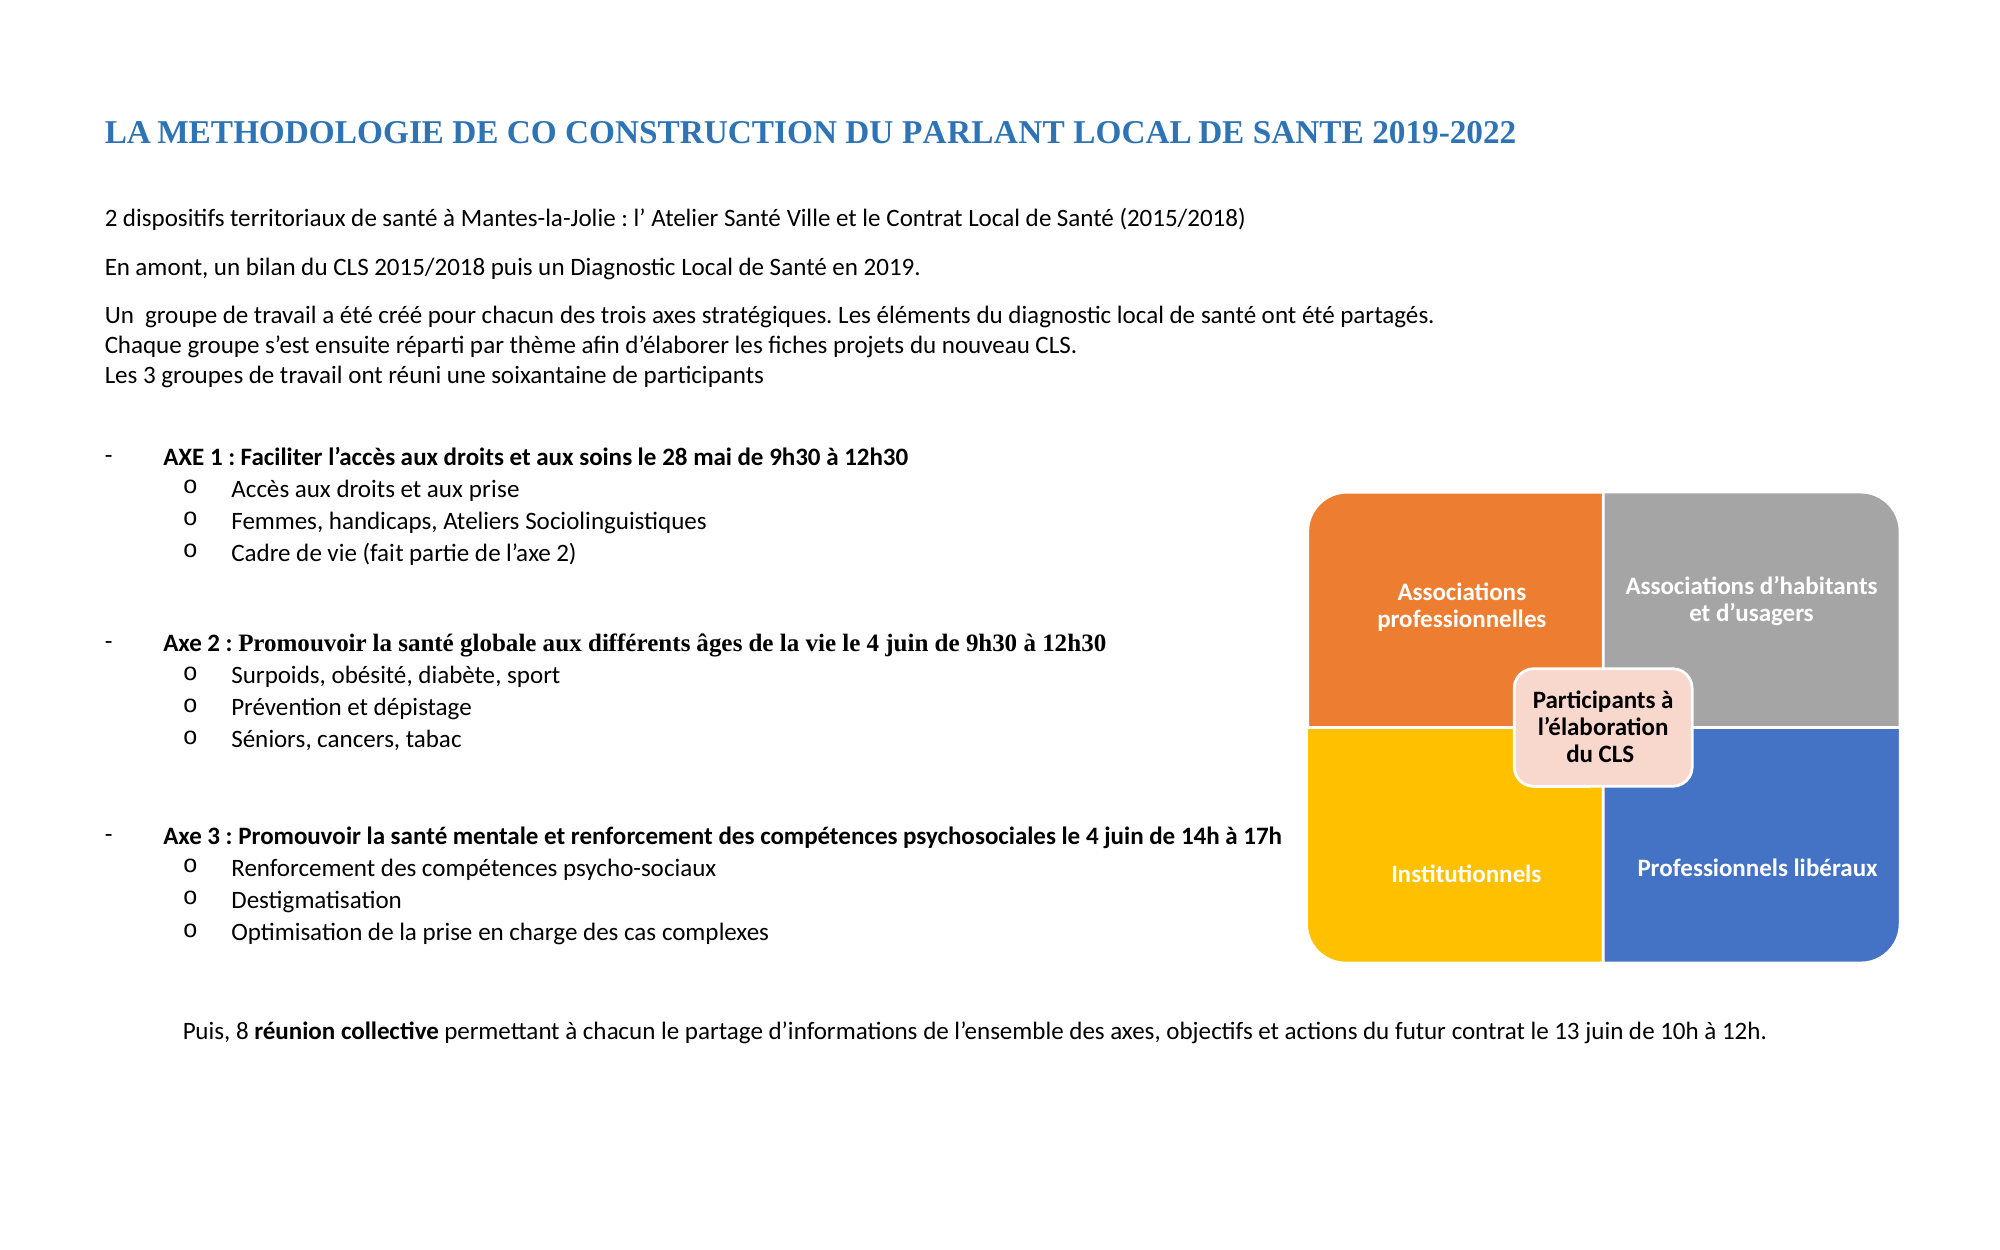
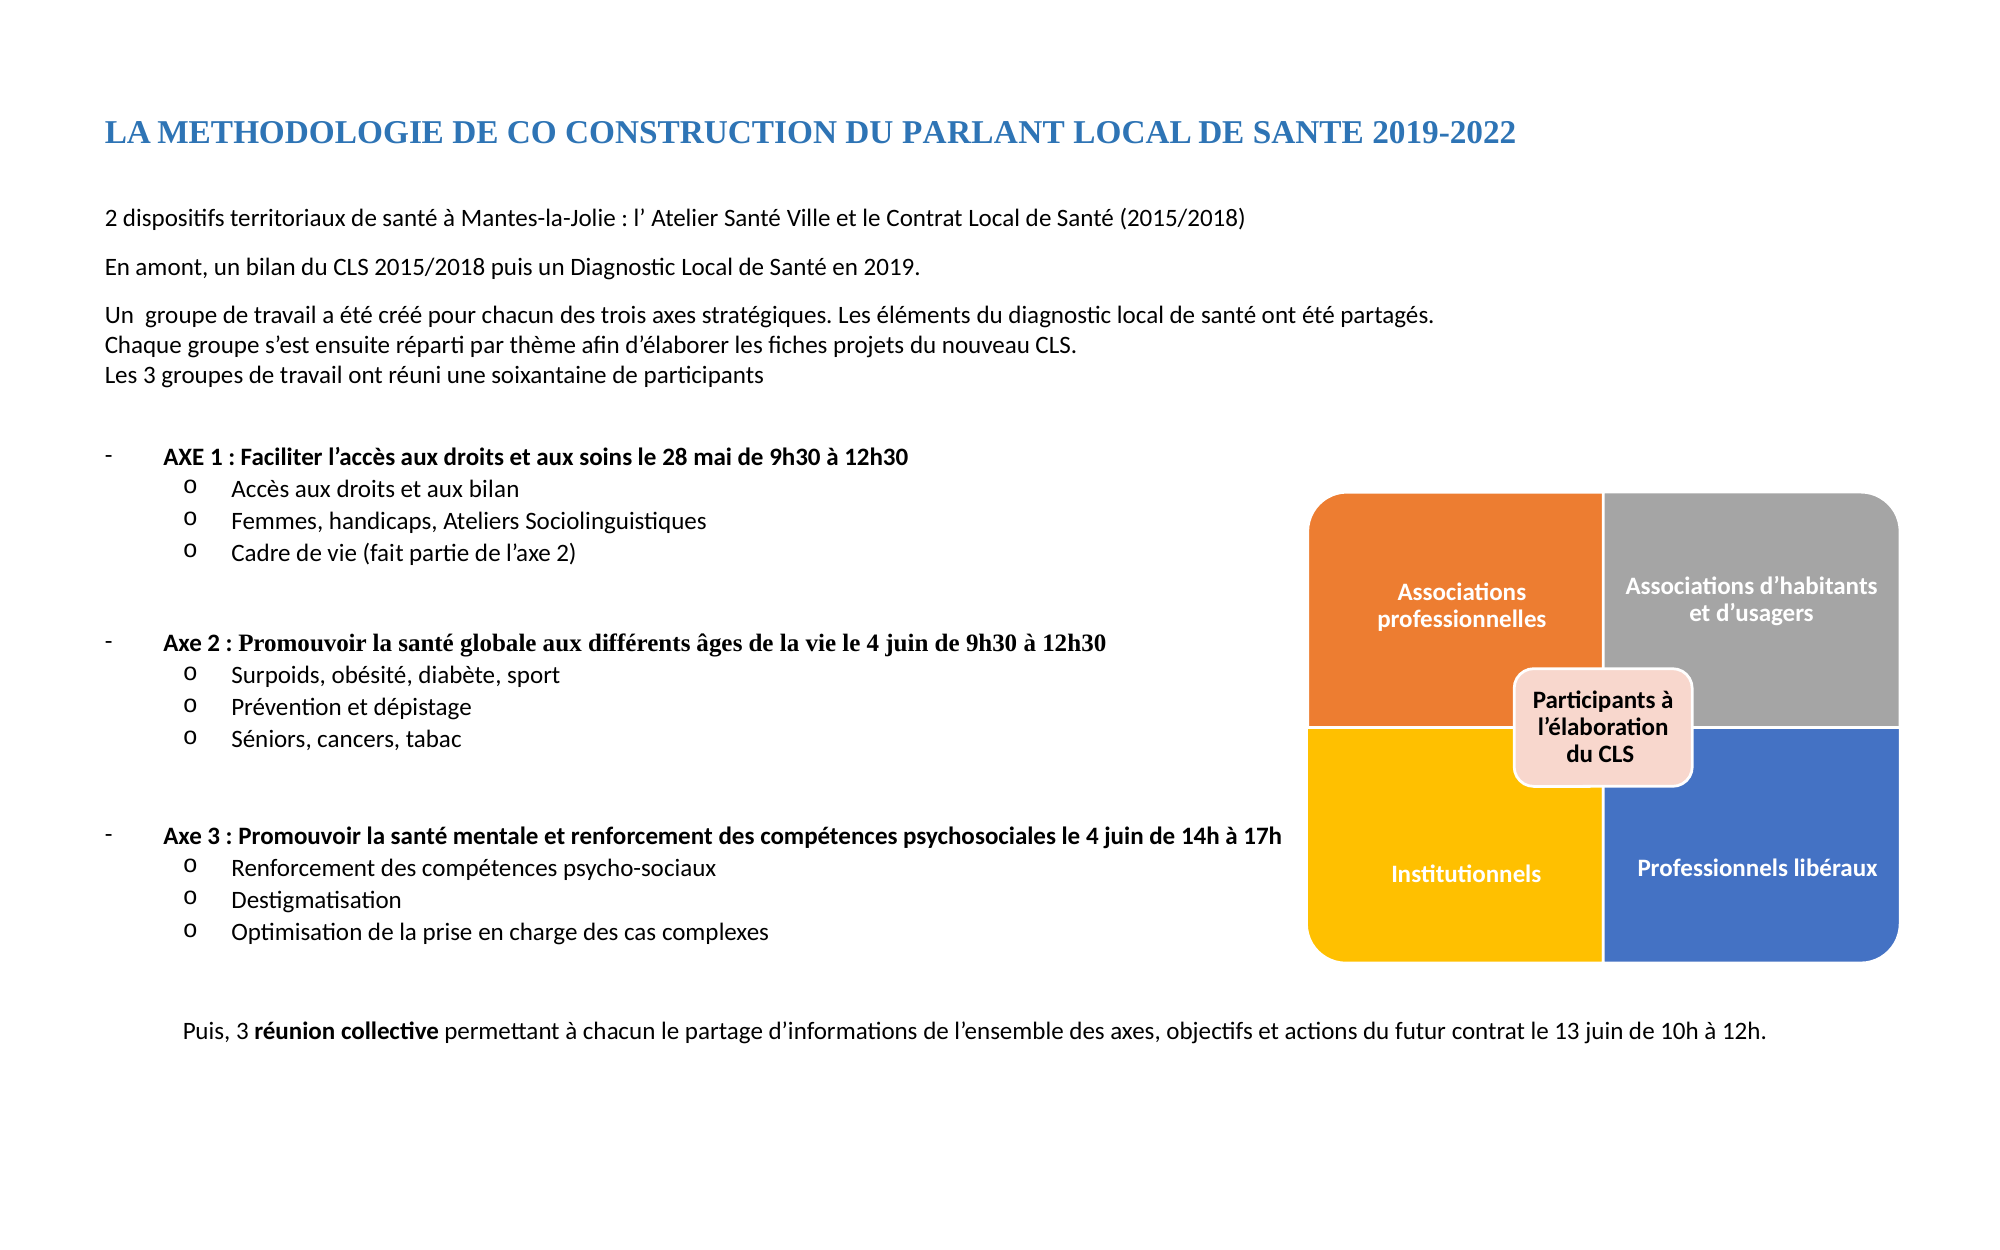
aux prise: prise -> bilan (494, 489)
Puis 8: 8 -> 3 (242, 1032)
